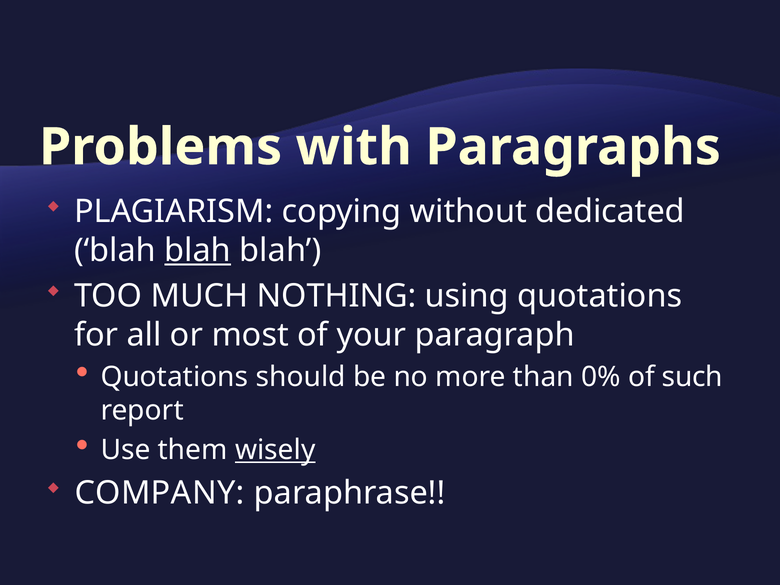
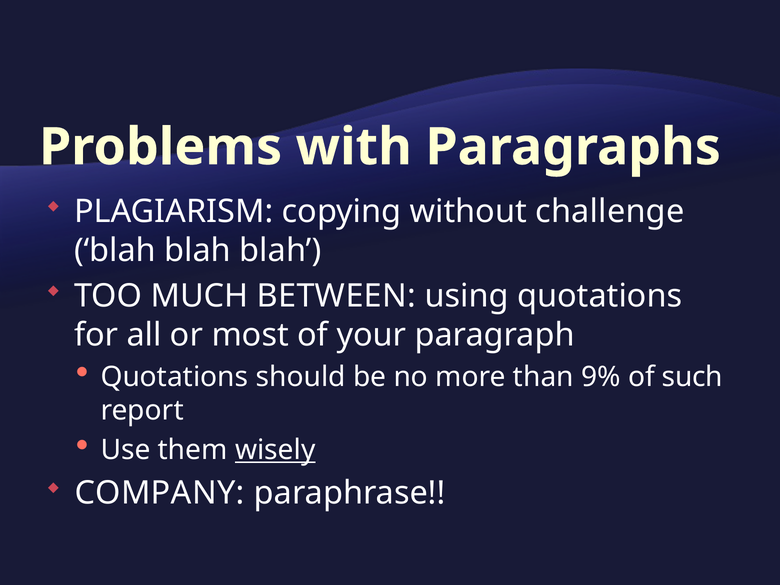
dedicated: dedicated -> challenge (610, 212)
blah underline: present -> none (198, 251)
NOTHING: NOTHING -> BETWEEN (336, 296)
0%: 0% -> 9% (601, 377)
